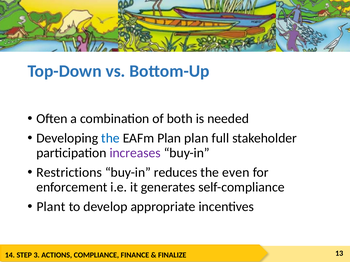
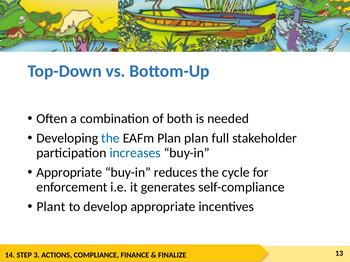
increases colour: purple -> blue (135, 153)
Restrictions: Restrictions -> Appropriate (69, 173)
even: even -> cycle (236, 173)
